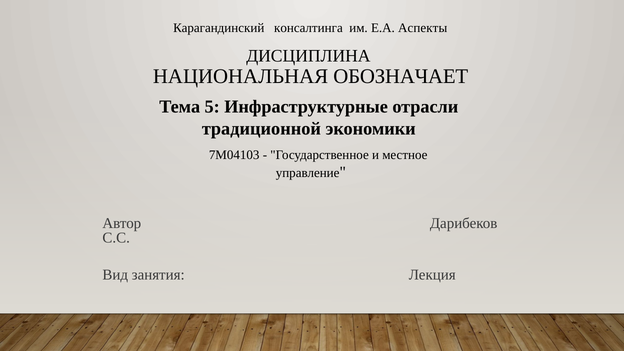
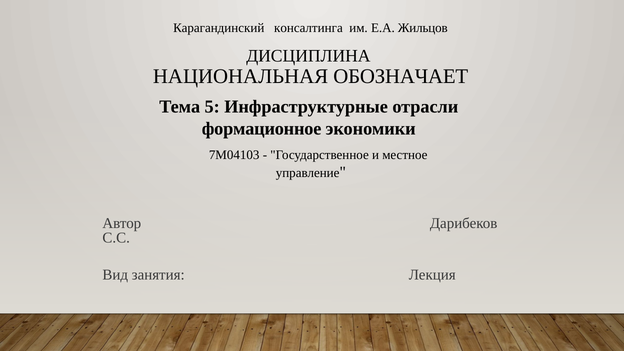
Аспекты: Аспекты -> Жильцов (423, 28)
традиционной: традиционной -> формационное (262, 129)
